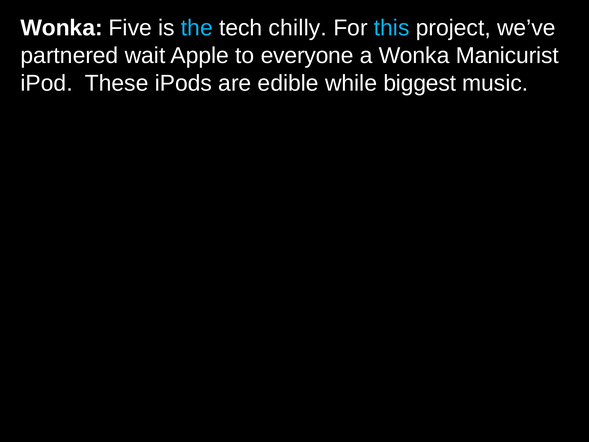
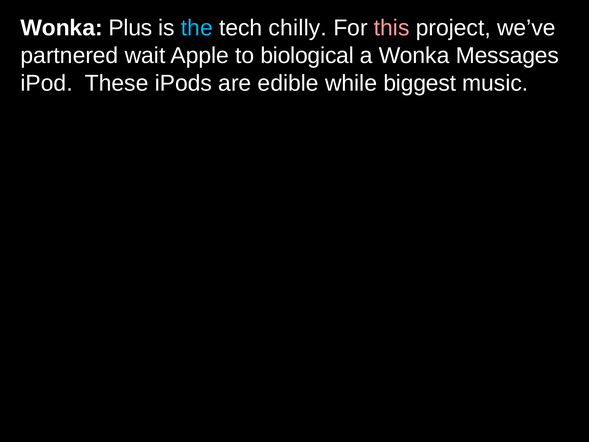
Five: Five -> Plus (130, 28)
this colour: light blue -> pink (392, 28)
everyone: everyone -> biological (307, 56)
Manicurist: Manicurist -> Messages (507, 56)
